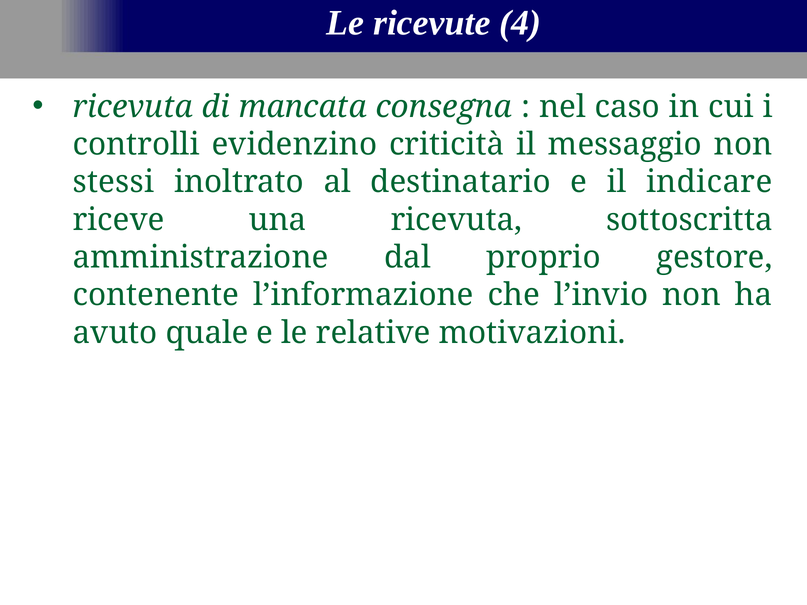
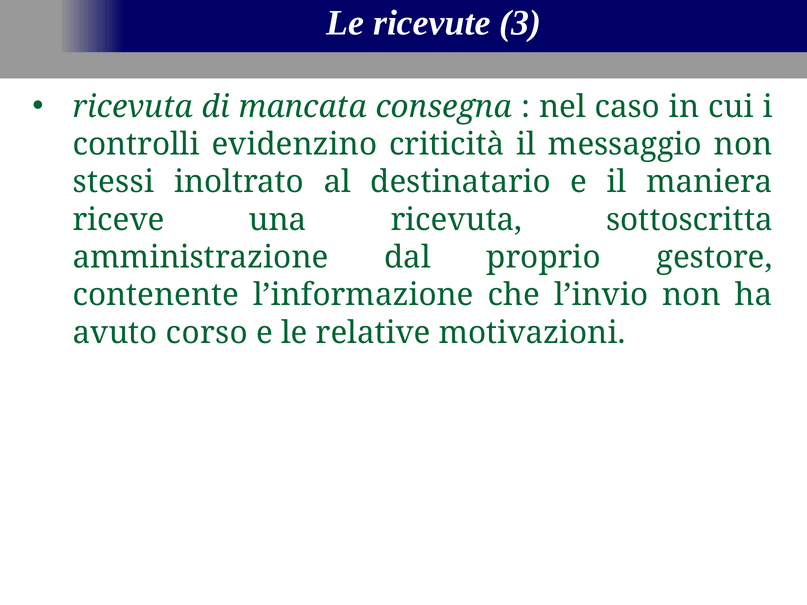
4: 4 -> 3 (520, 23)
indicare: indicare -> maniera (709, 182)
quale: quale -> corso (207, 333)
